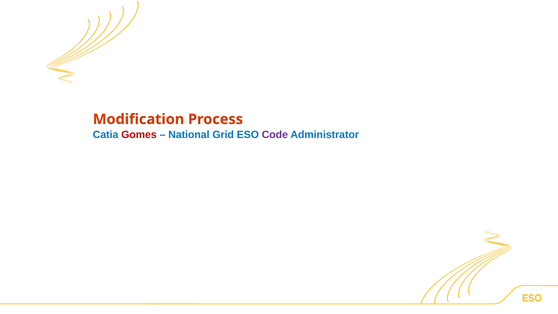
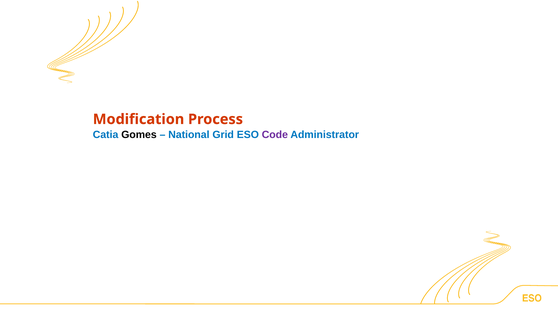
Gomes colour: red -> black (139, 135)
